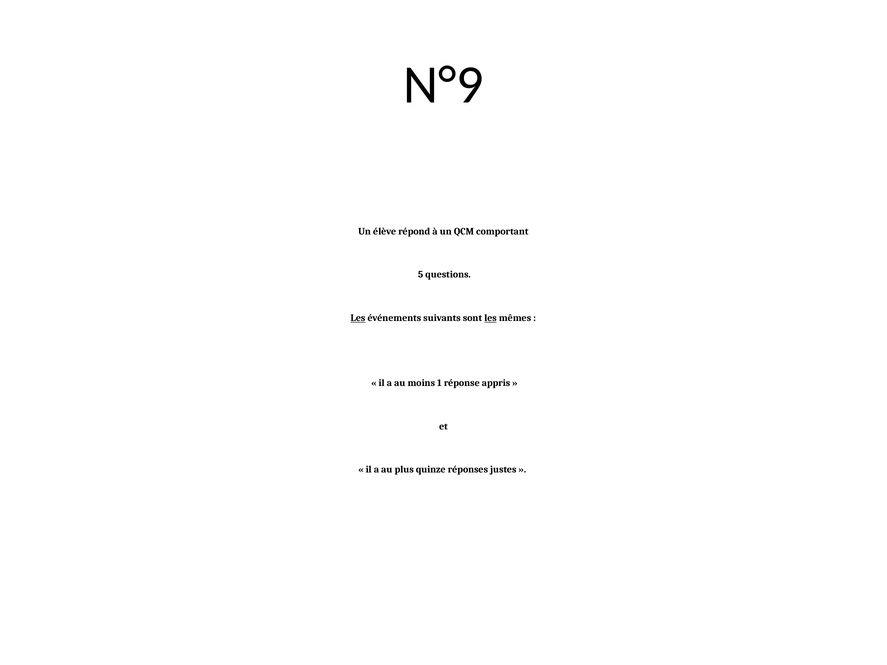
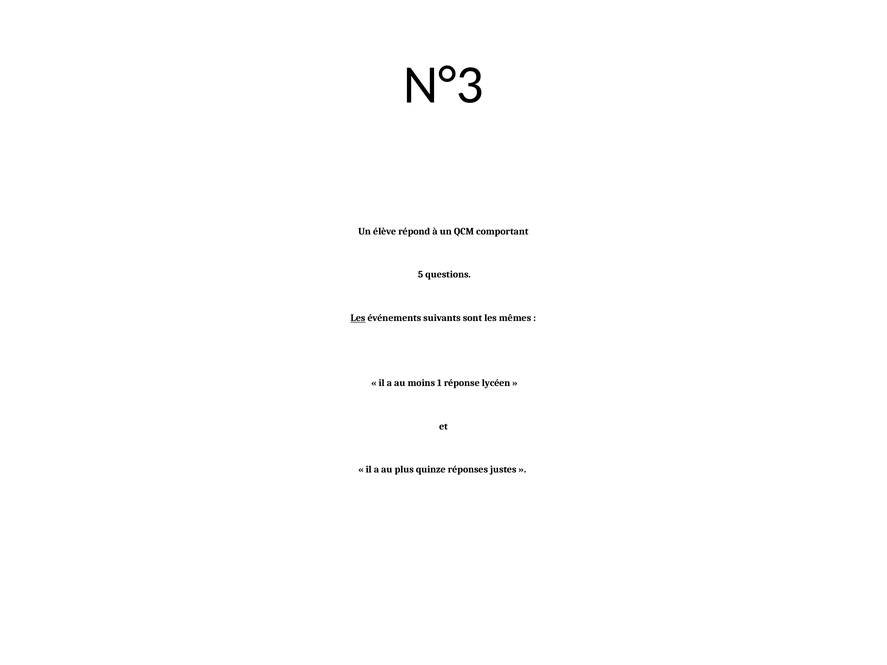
N°9: N°9 -> N°3 (443, 85)
les underline: present -> none (490, 318)
appris: appris -> lycéen (496, 383)
